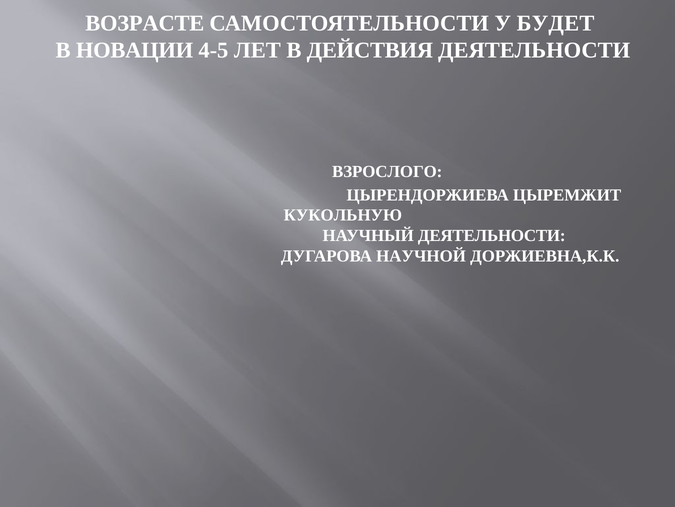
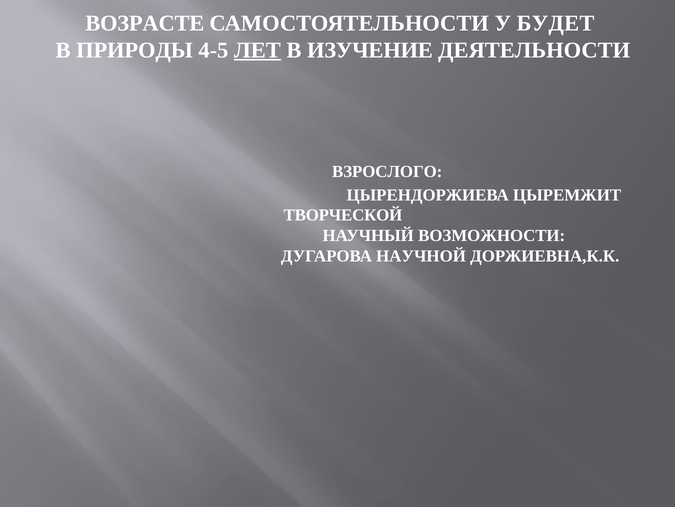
НОВАЦИИ: НОВАЦИИ -> ПРИРОДЫ (135, 50)
ЛЕТ underline: none -> present (257, 50)
ДЕЙСТВИЯ: ДЕЙСТВИЯ -> ИЗУЧЕНИЕ (370, 50)
КУКОЛЬНУЮ: КУКОЛЬНУЮ -> ТВОРЧЕСКОЙ (343, 215)
НАУЧНЫЙ ДЕЯТЕЛЬНОСТИ: ДЕЯТЕЛЬНОСТИ -> ВОЗМОЖНОСТИ (492, 235)
